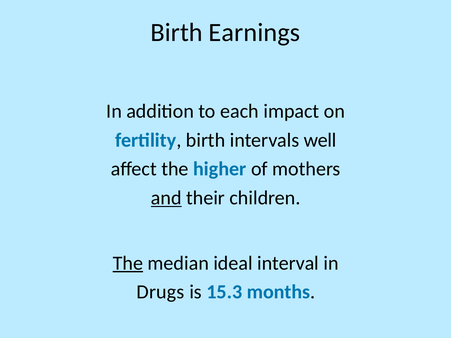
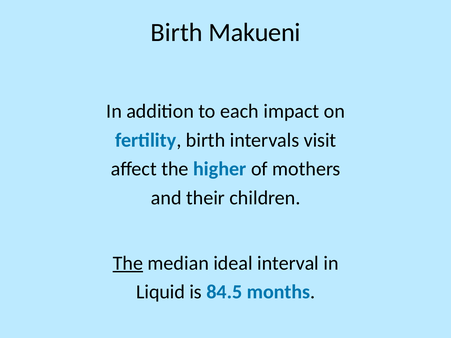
Earnings: Earnings -> Makueni (255, 33)
well: well -> visit (320, 140)
and underline: present -> none (166, 198)
Drugs: Drugs -> Liquid (161, 292)
15.3: 15.3 -> 84.5 (224, 292)
